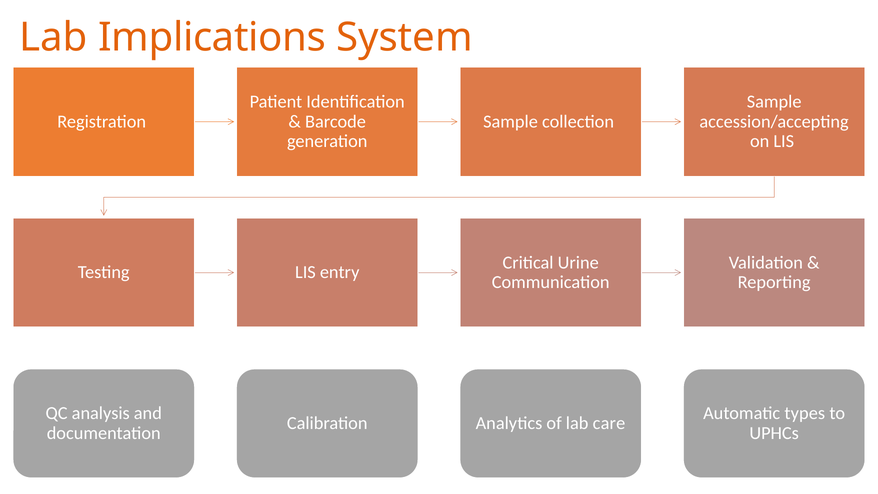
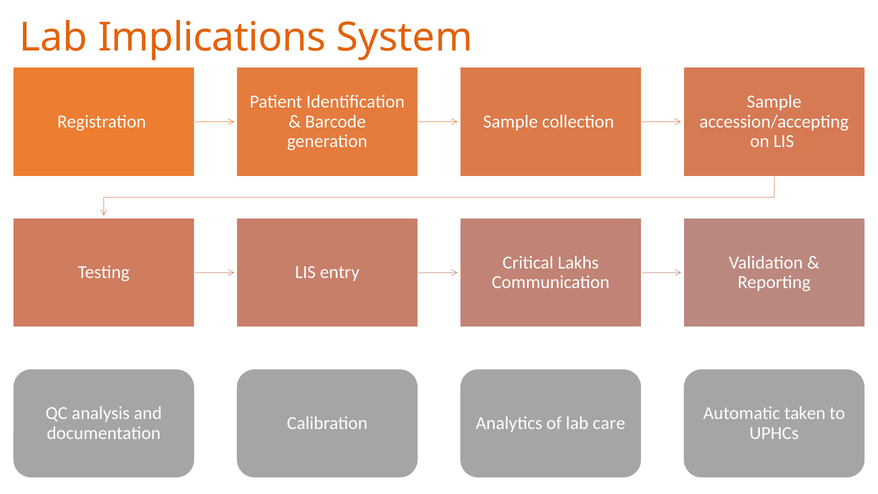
Urine: Urine -> Lakhs (578, 262)
types: types -> taken (805, 413)
